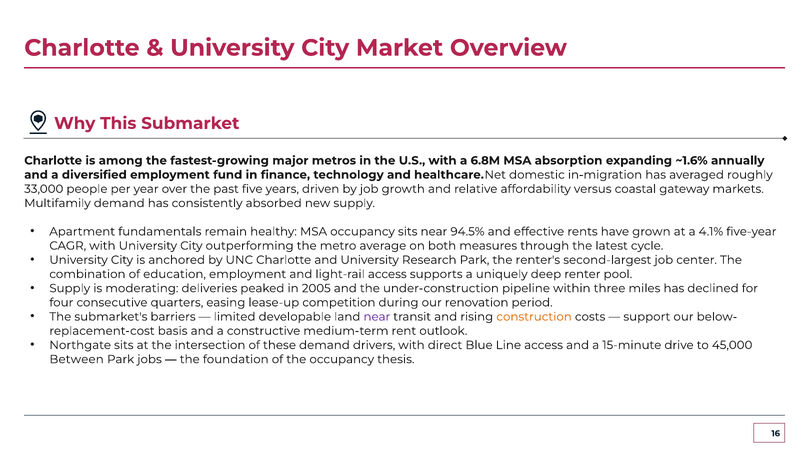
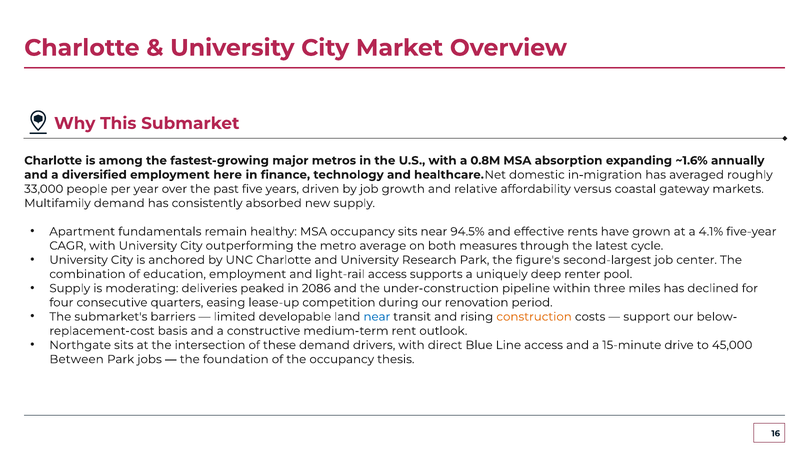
6.8M: 6.8M -> 0.8M (485, 161)
fund: fund -> here (228, 175)
renter's: renter's -> figure's (538, 260)
2005: 2005 -> 2086 (316, 288)
near colour: purple -> blue (377, 317)
